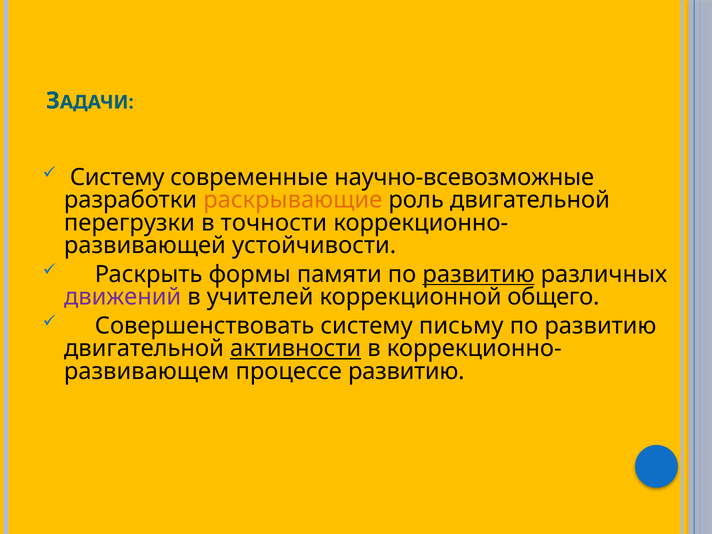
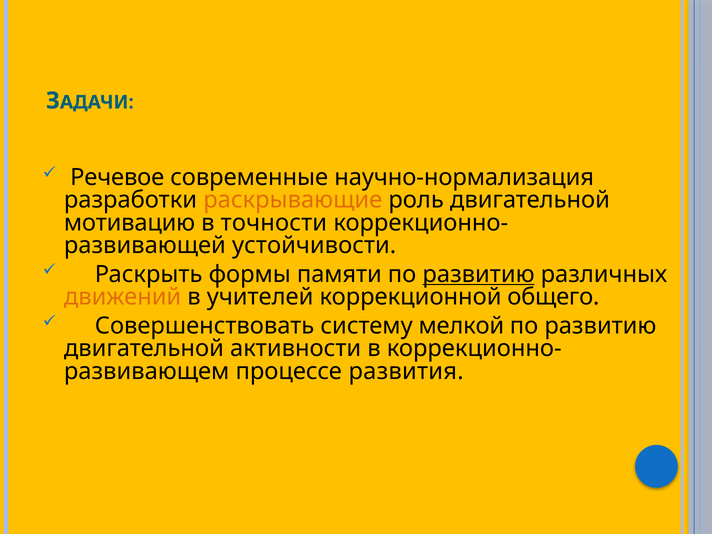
Систему: Систему -> Речевое (117, 177)
научно-всевозможные: научно-всевозможные -> научно-нормализация (464, 177)
перегрузки: перегрузки -> мотивацию (130, 223)
движений colour: purple -> orange (123, 297)
письму: письму -> мелкой (461, 326)
активности underline: present -> none (296, 349)
процессе развитию: развитию -> развития (406, 371)
